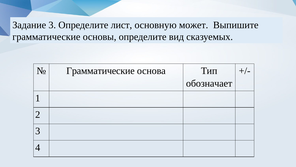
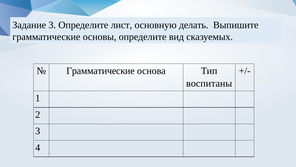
может: может -> делать (194, 25)
обозначает: обозначает -> воспитаны (209, 83)
